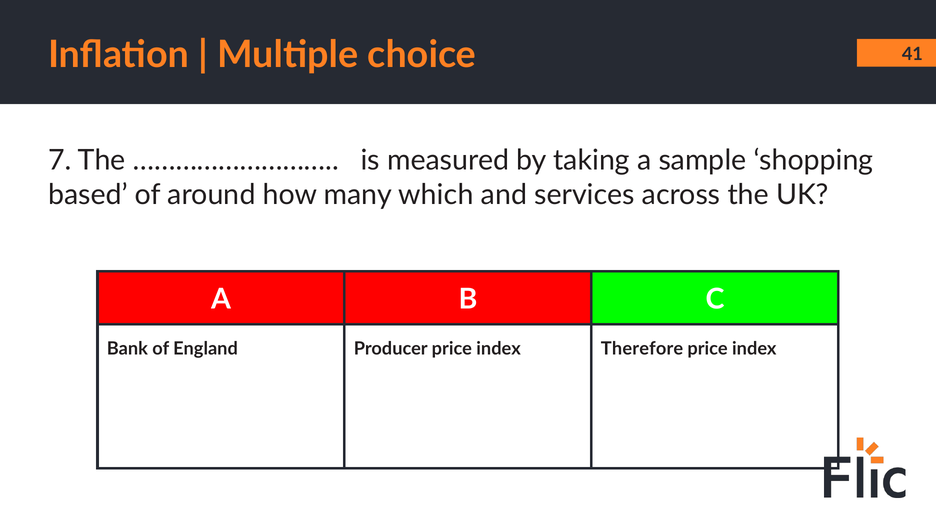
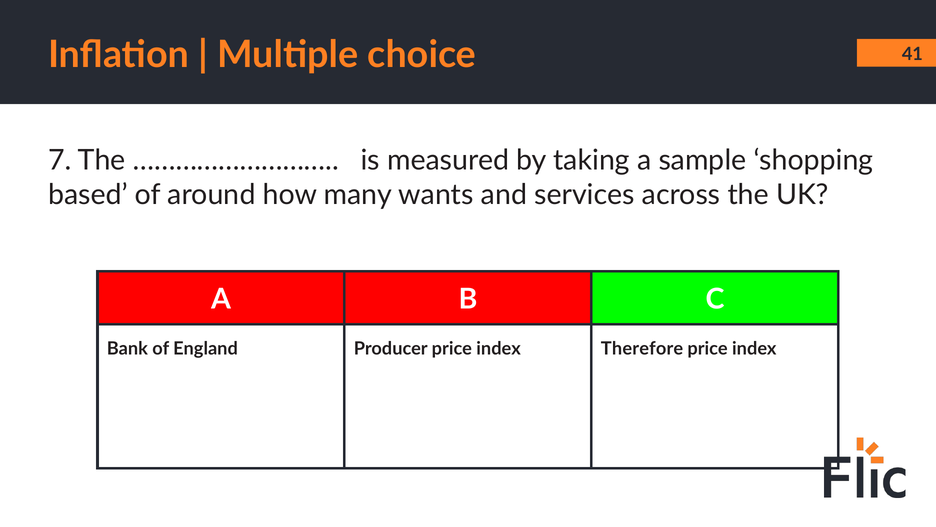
which: which -> wants (436, 195)
